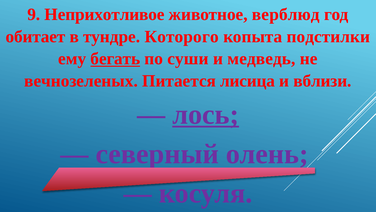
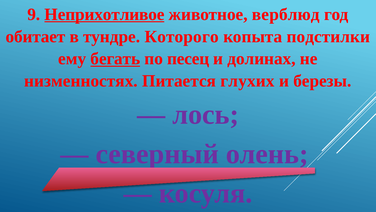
Неприхотливое underline: none -> present (104, 14)
суши: суши -> песец (188, 59)
медведь: медведь -> долинах (262, 59)
вечнозеленых: вечнозеленых -> низменностях (81, 81)
лисица: лисица -> глухих (247, 81)
вблизи: вблизи -> березы (322, 81)
лось underline: present -> none (206, 114)
